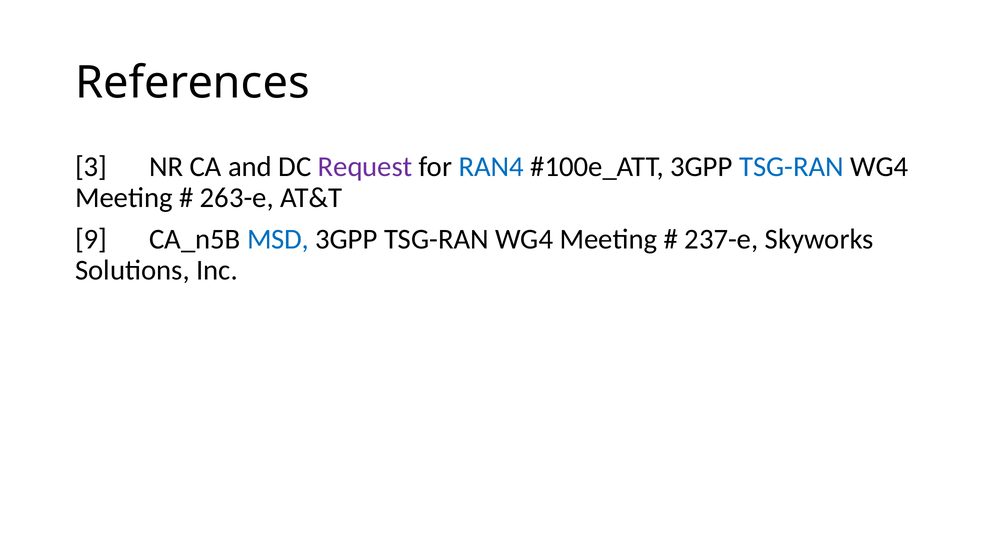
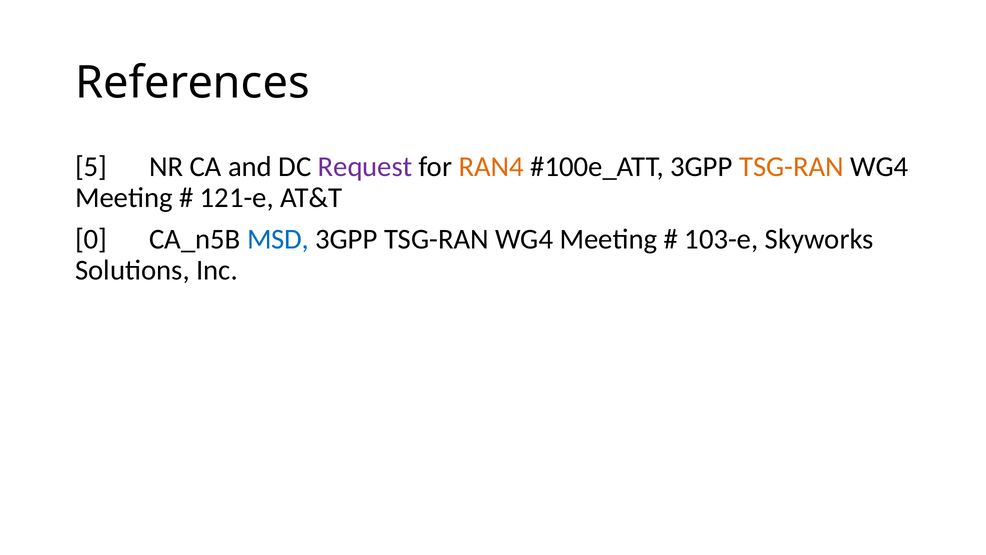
3: 3 -> 5 (91, 167)
RAN4 colour: blue -> orange (491, 167)
TSG-RAN colour: blue -> orange (791, 167)
263-e: 263-e -> 121-e (237, 198)
9: 9 -> 0 (91, 239)
237-e: 237-e -> 103-e (721, 239)
